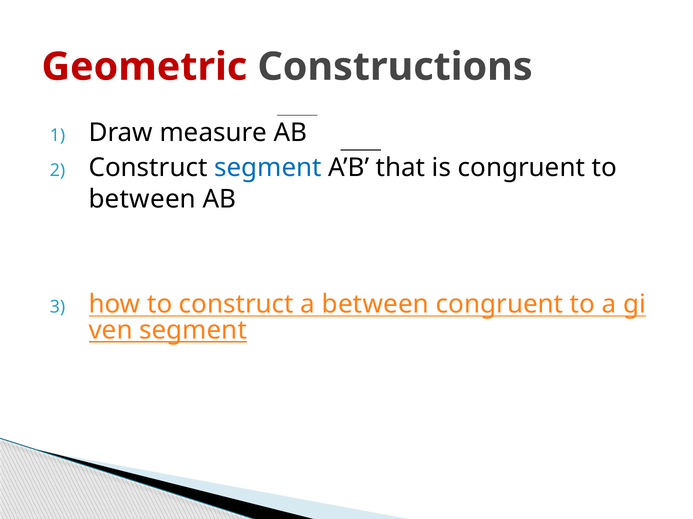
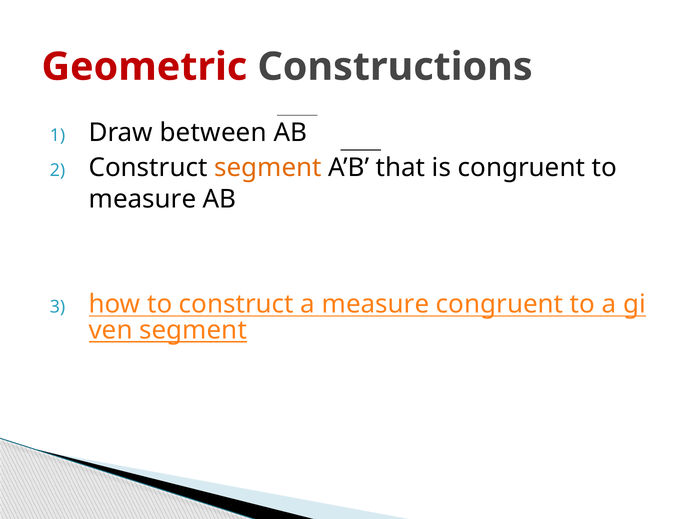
measure: measure -> between (213, 133)
segment colour: blue -> orange (268, 168)
between: between -> measure (142, 199)
a between: between -> measure (376, 305)
